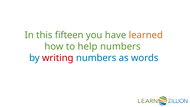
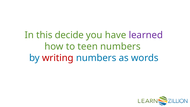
fifteen: fifteen -> decide (69, 35)
learned colour: orange -> purple (146, 35)
help: help -> teen (88, 46)
